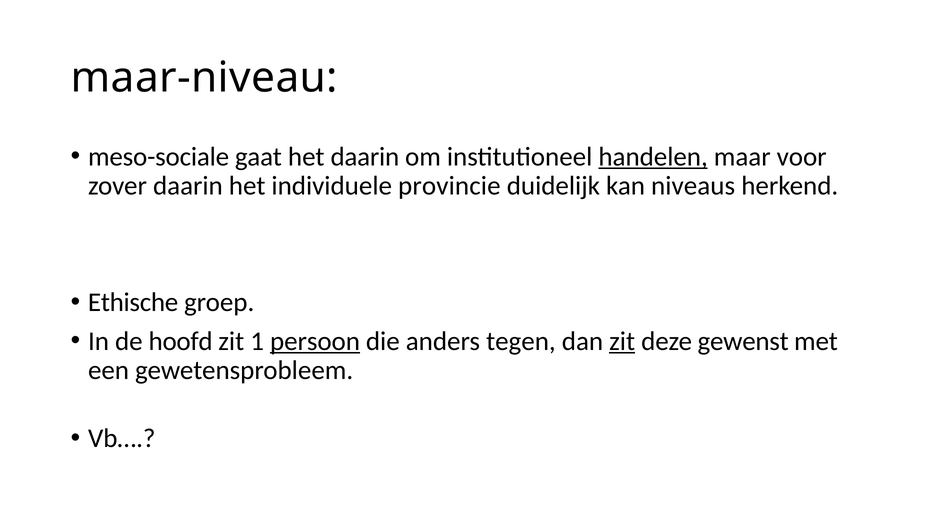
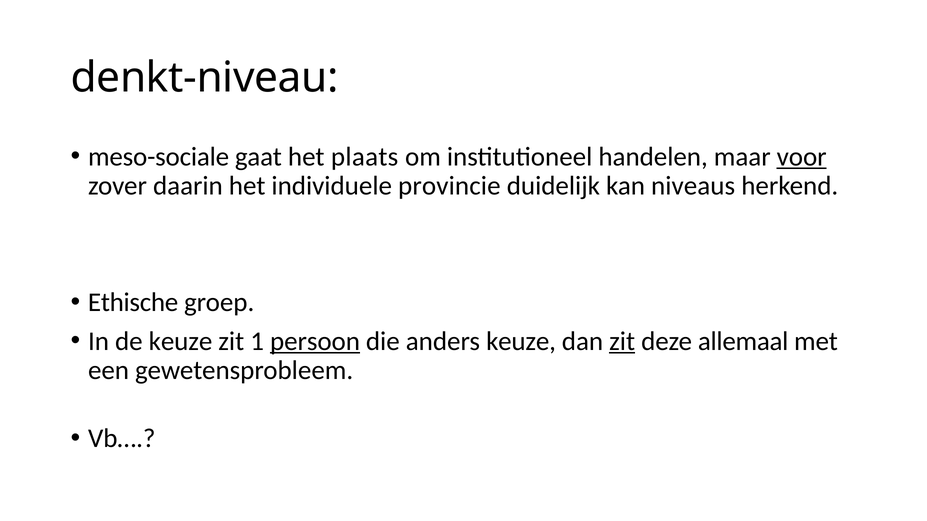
maar-niveau: maar-niveau -> denkt-niveau (205, 78)
het daarin: daarin -> plaats (365, 157)
handelen underline: present -> none (653, 157)
voor underline: none -> present (802, 157)
de hoofd: hoofd -> keuze (181, 341)
anders tegen: tegen -> keuze (521, 341)
gewenst: gewenst -> allemaal (743, 341)
